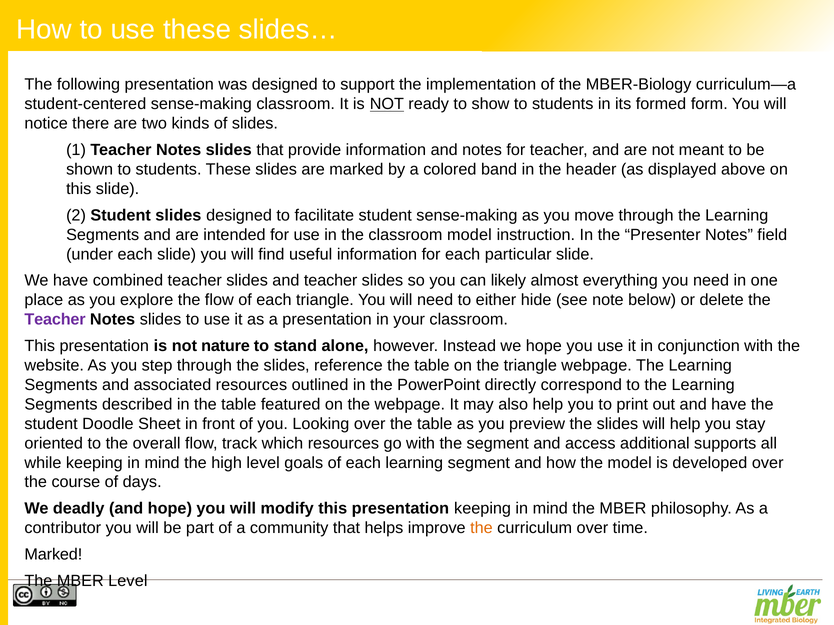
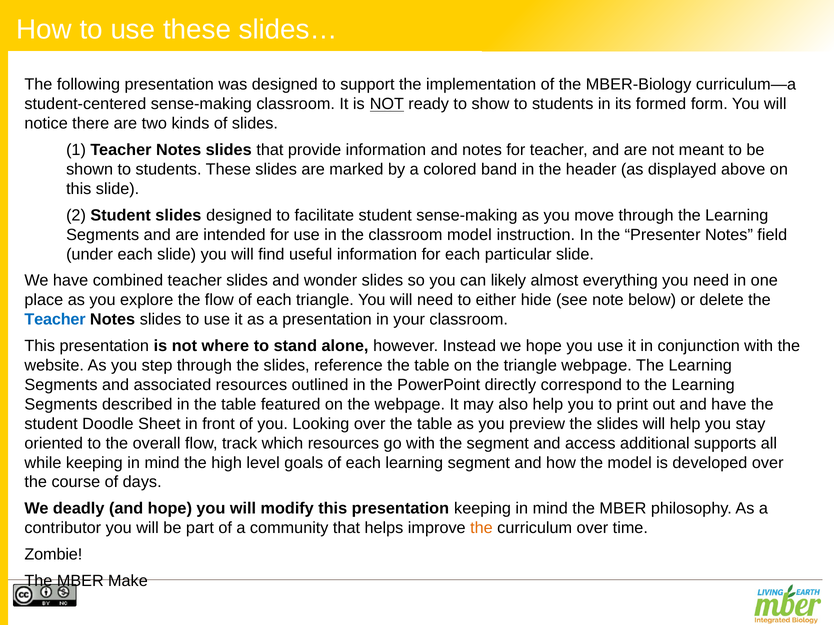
and teacher: teacher -> wonder (331, 281)
Teacher colour: purple -> blue (55, 320)
nature: nature -> where (225, 346)
Marked: Marked -> Zombie (53, 555)
MBER Level: Level -> Make (128, 581)
